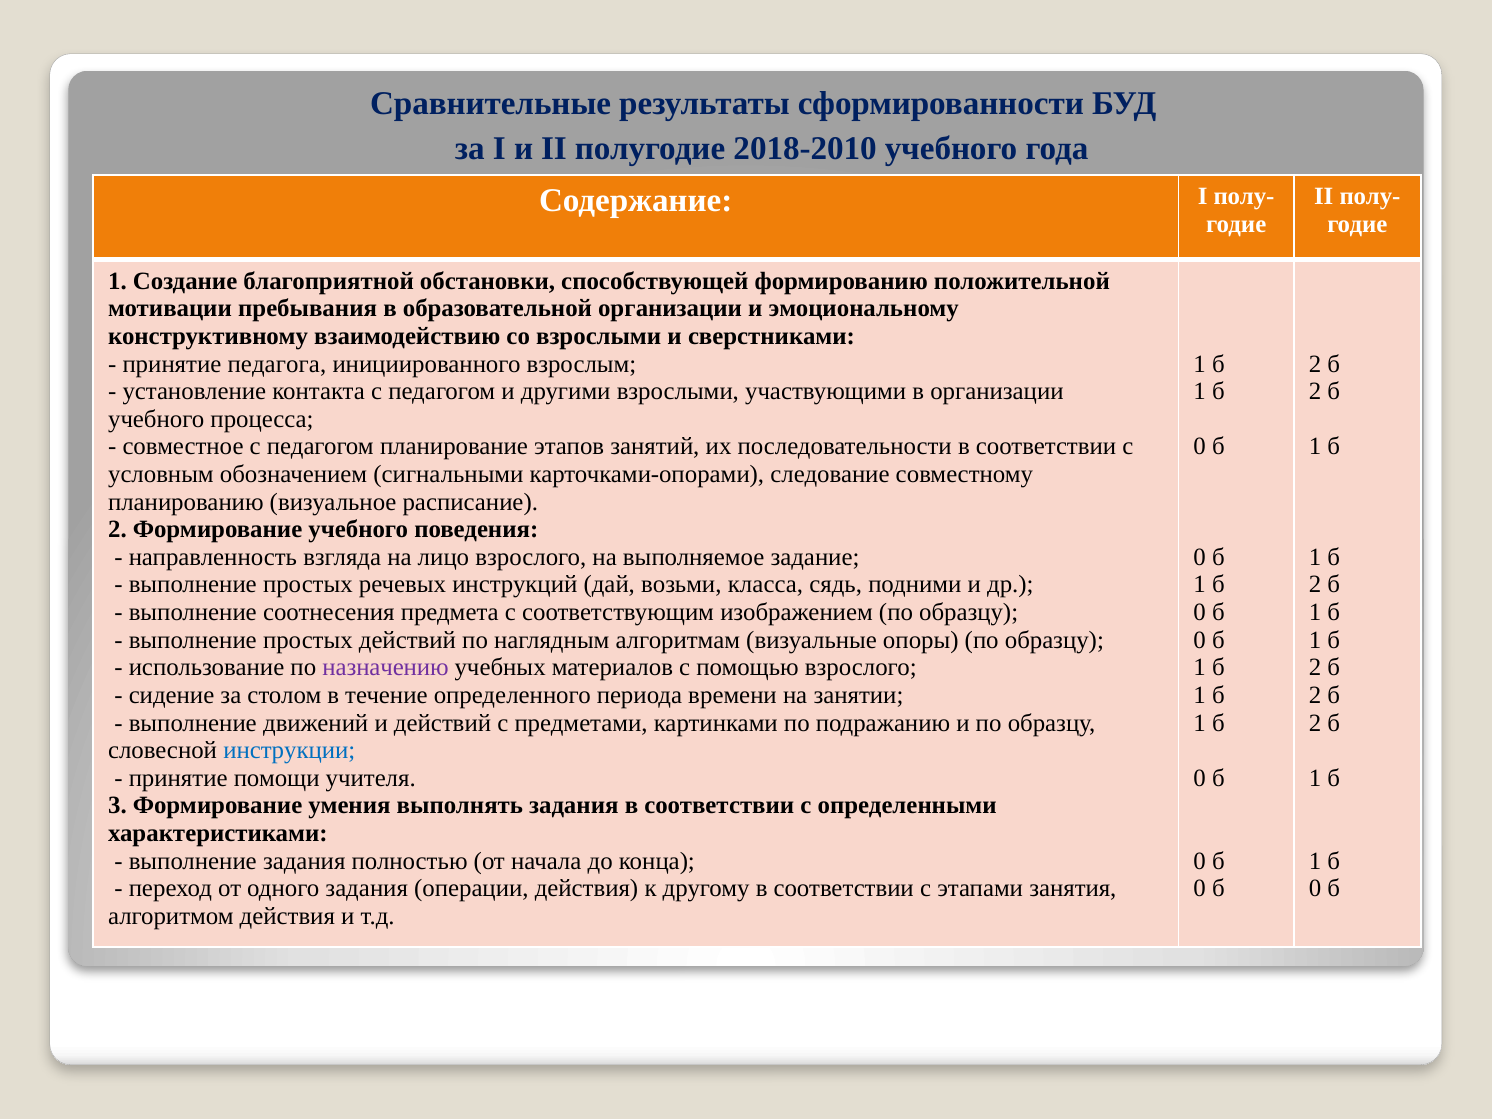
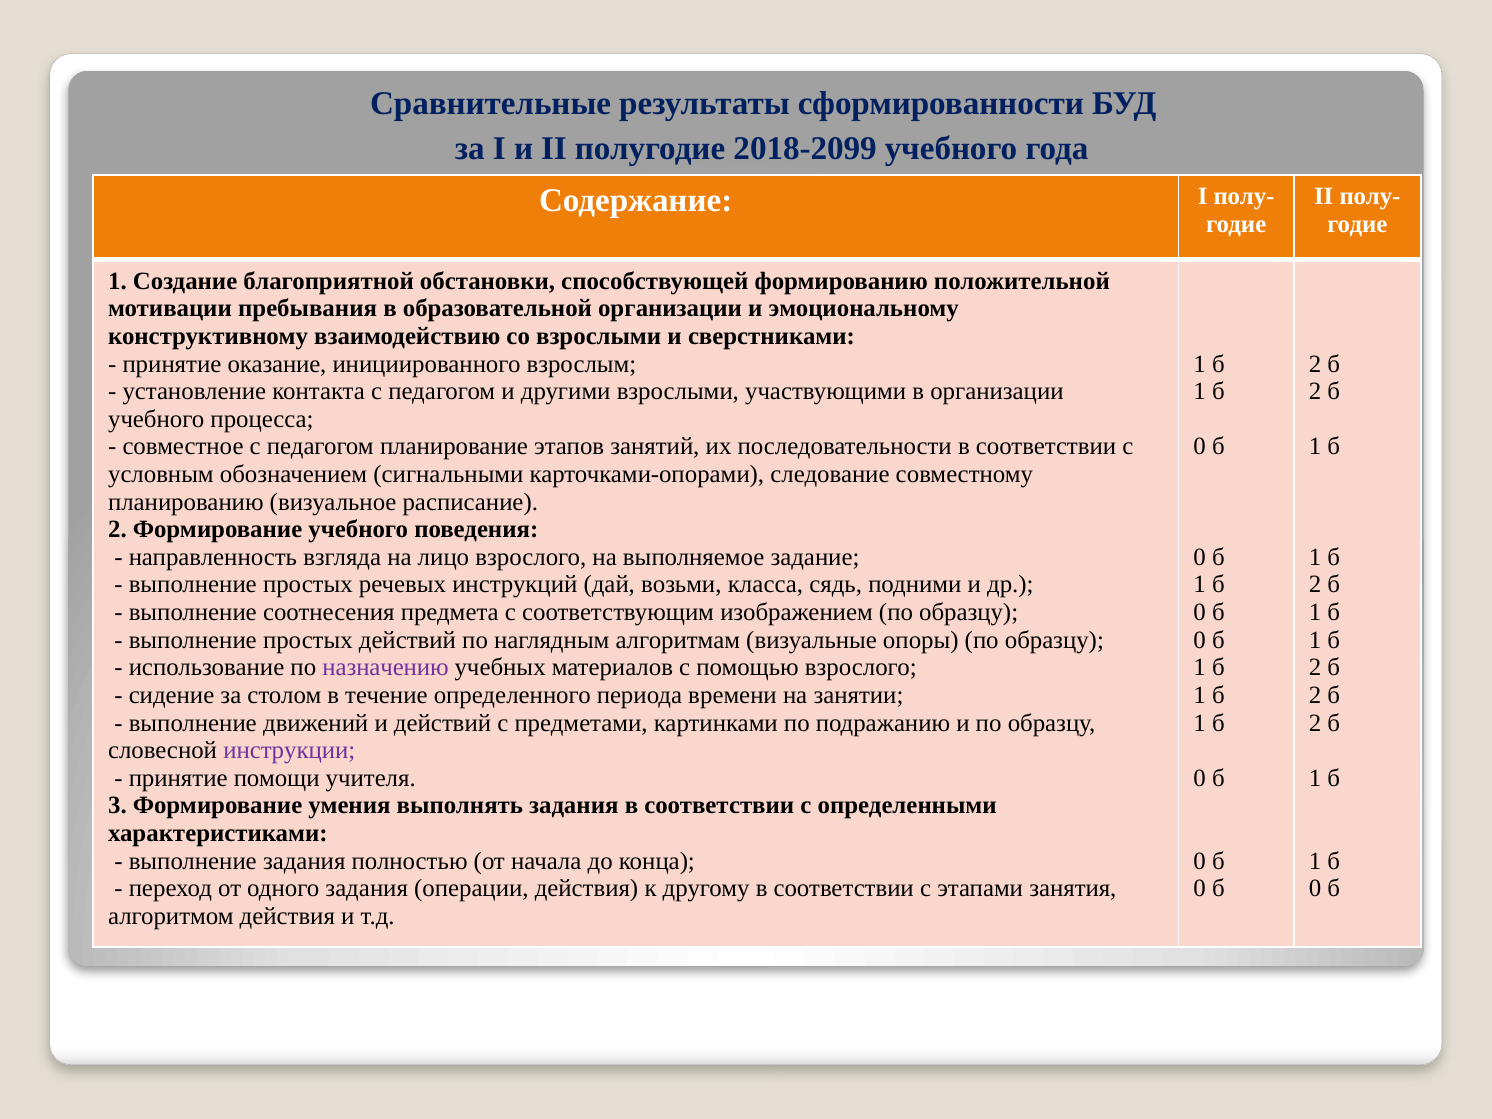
2018-2010: 2018-2010 -> 2018-2099 (805, 148)
педагога: педагога -> оказание (277, 364)
инструкции colour: blue -> purple (289, 750)
